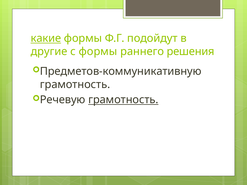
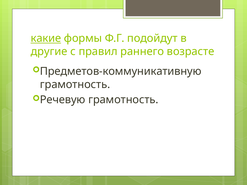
с формы: формы -> правил (98, 52)
решения: решения -> возрасте (191, 52)
грамотность underline: present -> none (123, 100)
